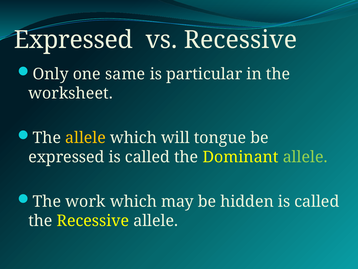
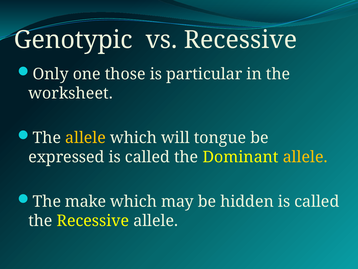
Expressed: Expressed -> Genotypic (73, 40)
same: same -> those (125, 74)
allele colour: light green -> yellow (305, 157)
work: work -> make (86, 201)
